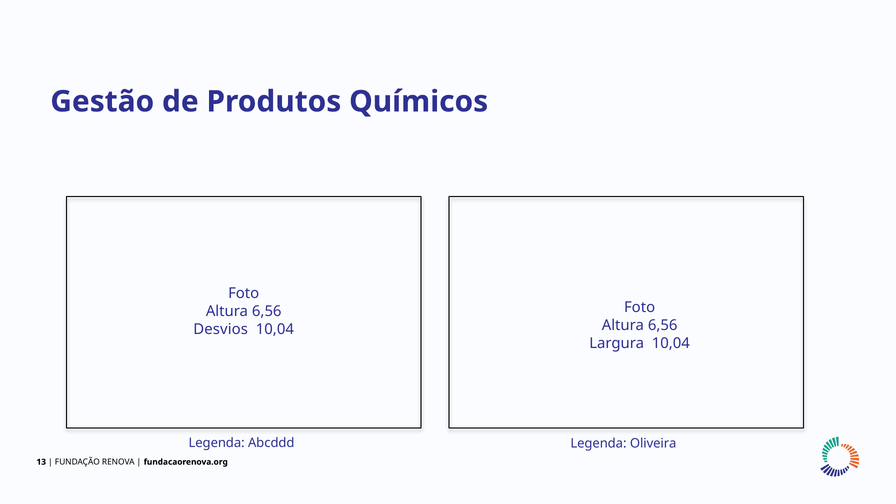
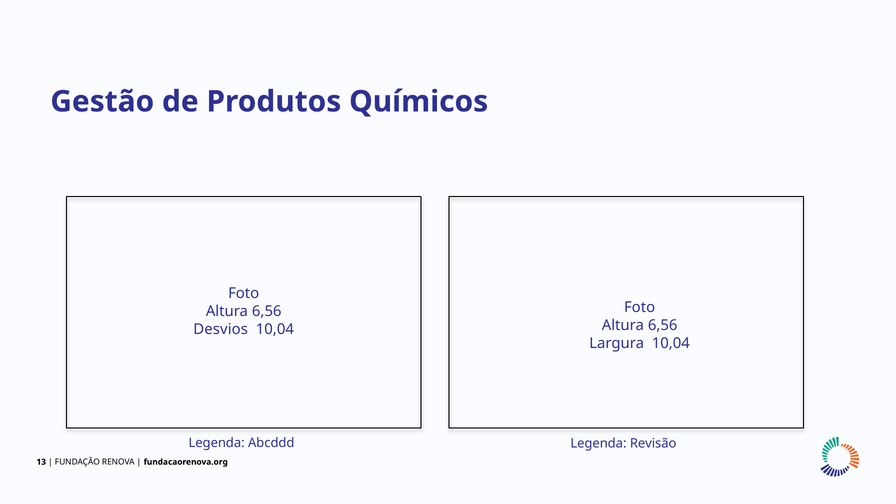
Oliveira: Oliveira -> Revisão (653, 443)
